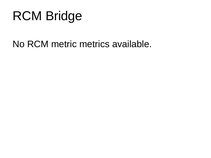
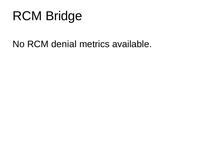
metric: metric -> denial (64, 44)
